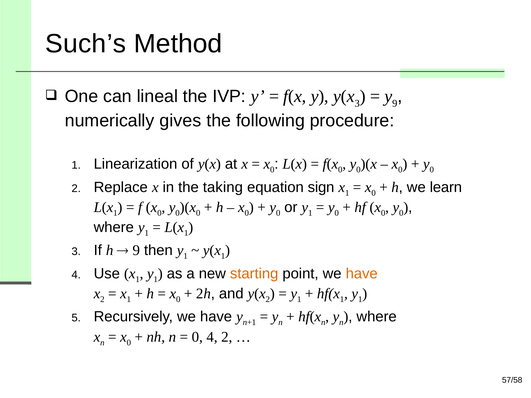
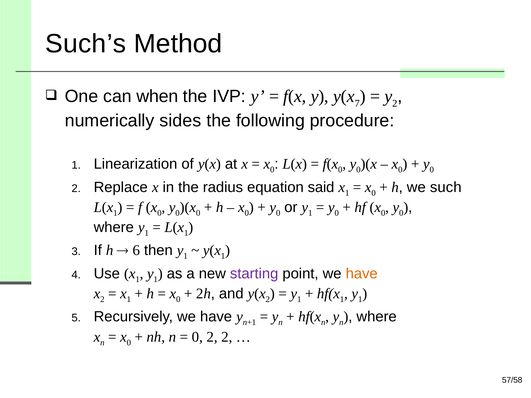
lineal: lineal -> when (157, 97)
y(x 3: 3 -> 7 (357, 103)
y 9: 9 -> 2 (395, 103)
gives: gives -> sides (180, 121)
taking: taking -> radius (223, 187)
sign: sign -> said (321, 187)
learn: learn -> such (446, 187)
9: 9 -> 6 (136, 251)
starting colour: orange -> purple (254, 274)
4: 4 -> 2 (212, 337)
